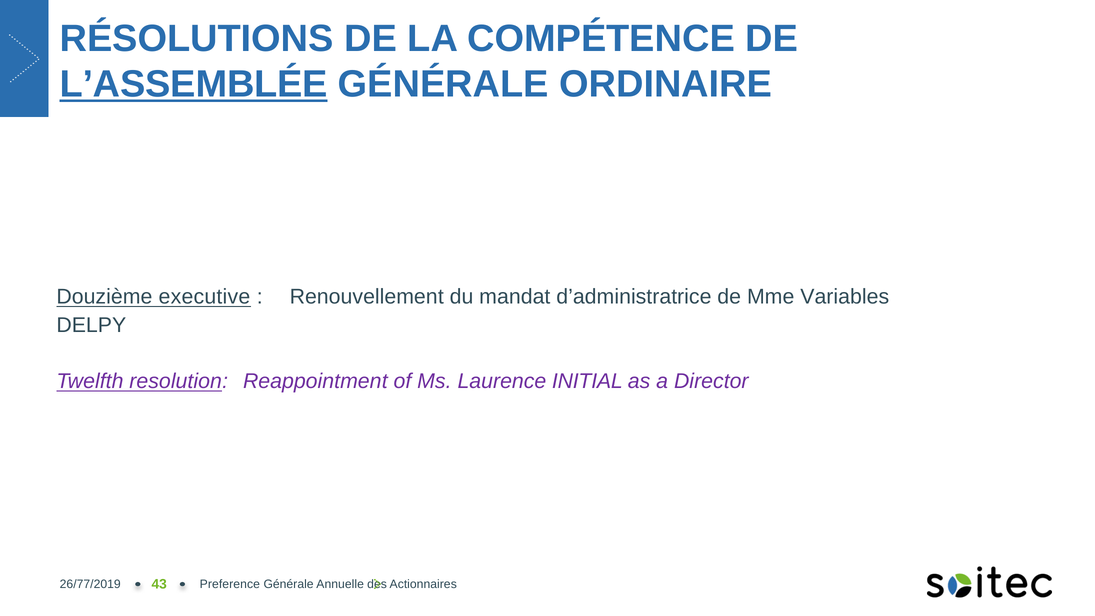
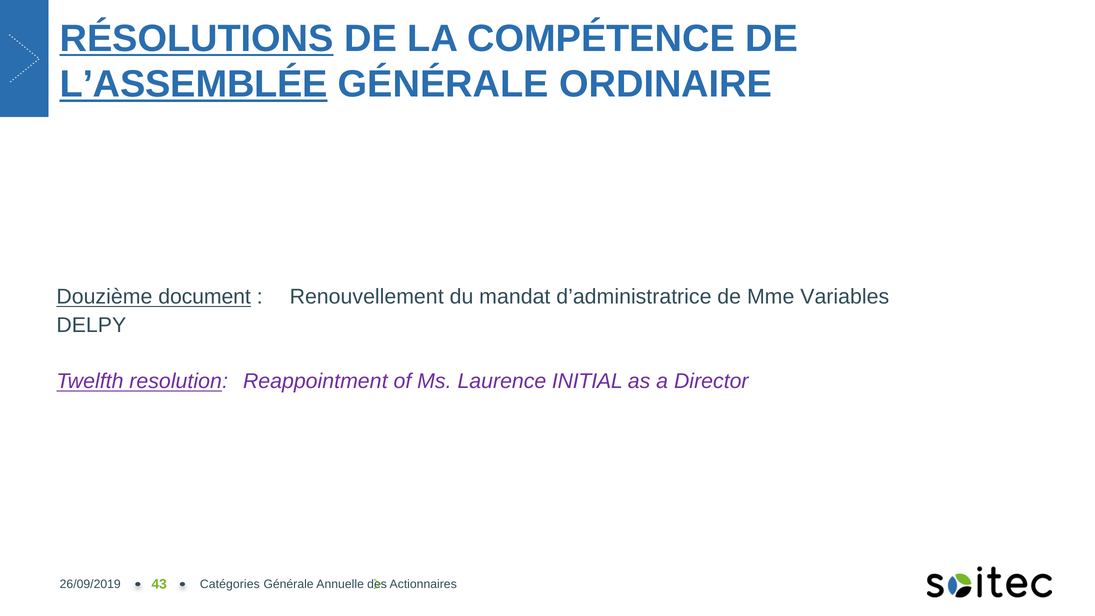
RÉSOLUTIONS underline: none -> present (197, 39)
executive: executive -> document (205, 297)
26/77/2019: 26/77/2019 -> 26/09/2019 (90, 584)
Preference: Preference -> Catégories (230, 584)
